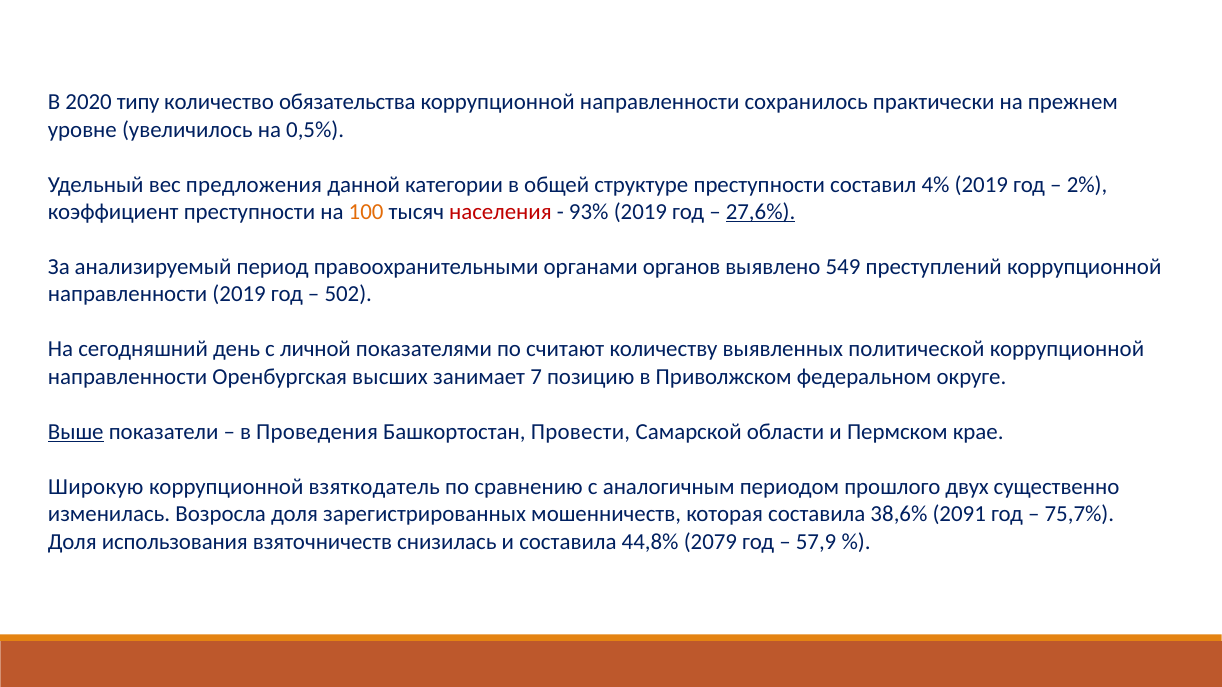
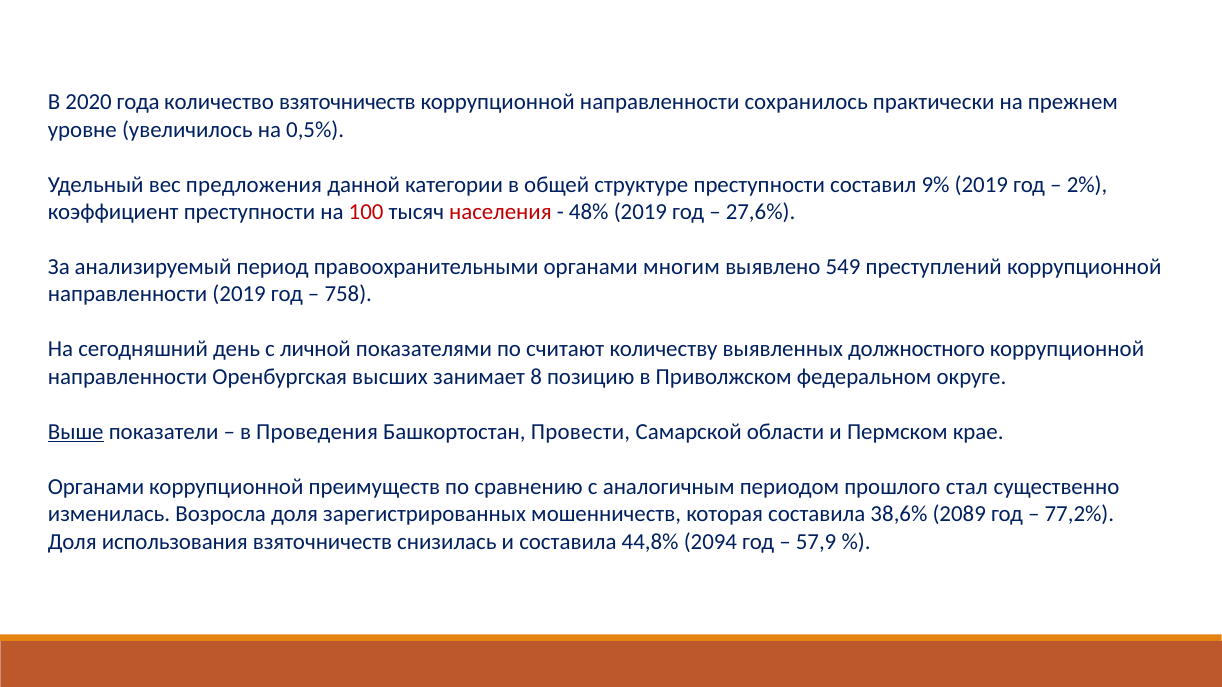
типу: типу -> года (138, 102)
количество обязательства: обязательства -> взяточничеств (347, 102)
4%: 4% -> 9% (936, 185)
100 colour: orange -> red (366, 212)
93%: 93% -> 48% (589, 212)
27,6% underline: present -> none (761, 212)
органов: органов -> многим (681, 267)
502: 502 -> 758 (348, 295)
политической: политической -> должностного (917, 350)
7: 7 -> 8 (536, 377)
Широкую: Широкую -> Органами (96, 487)
взяткодатель: взяткодатель -> преимуществ (374, 487)
двух: двух -> стал (967, 487)
2091: 2091 -> 2089 (959, 515)
75,7%: 75,7% -> 77,2% (1079, 515)
2079: 2079 -> 2094 (710, 542)
